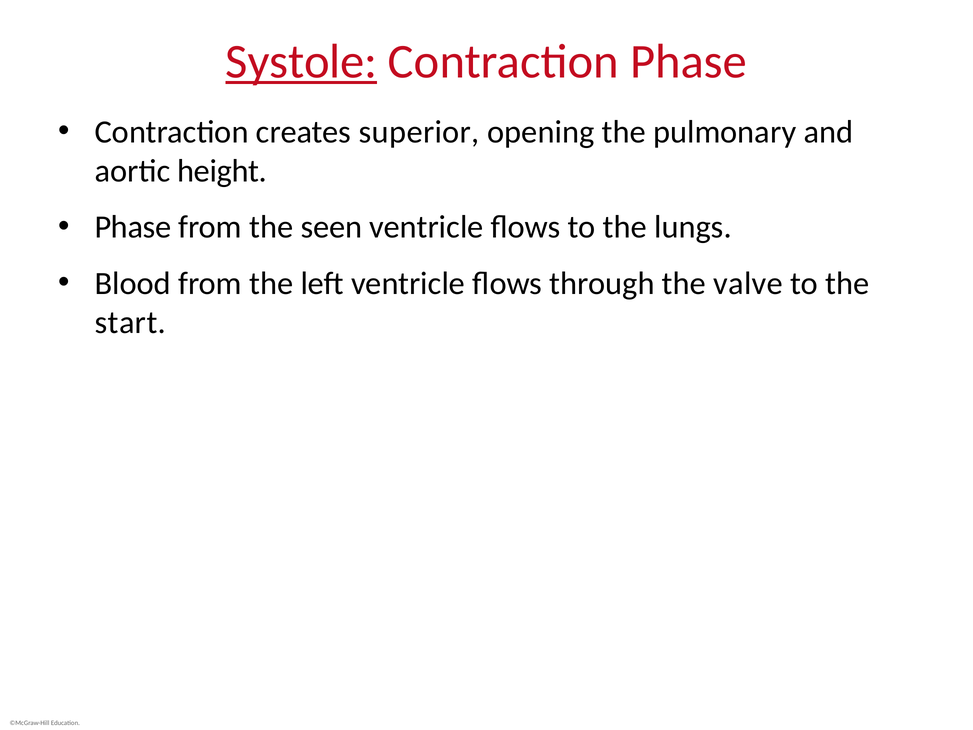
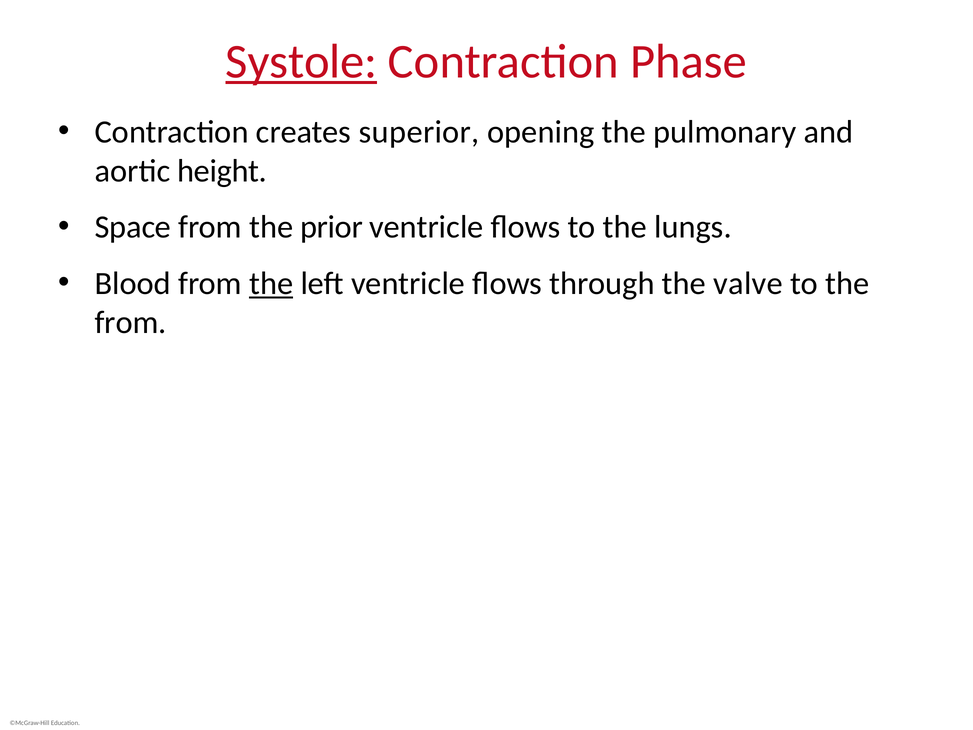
Phase: Phase -> Space (133, 227)
seen: seen -> prior (331, 227)
the underline: none -> present (271, 283)
start: start -> from (131, 322)
